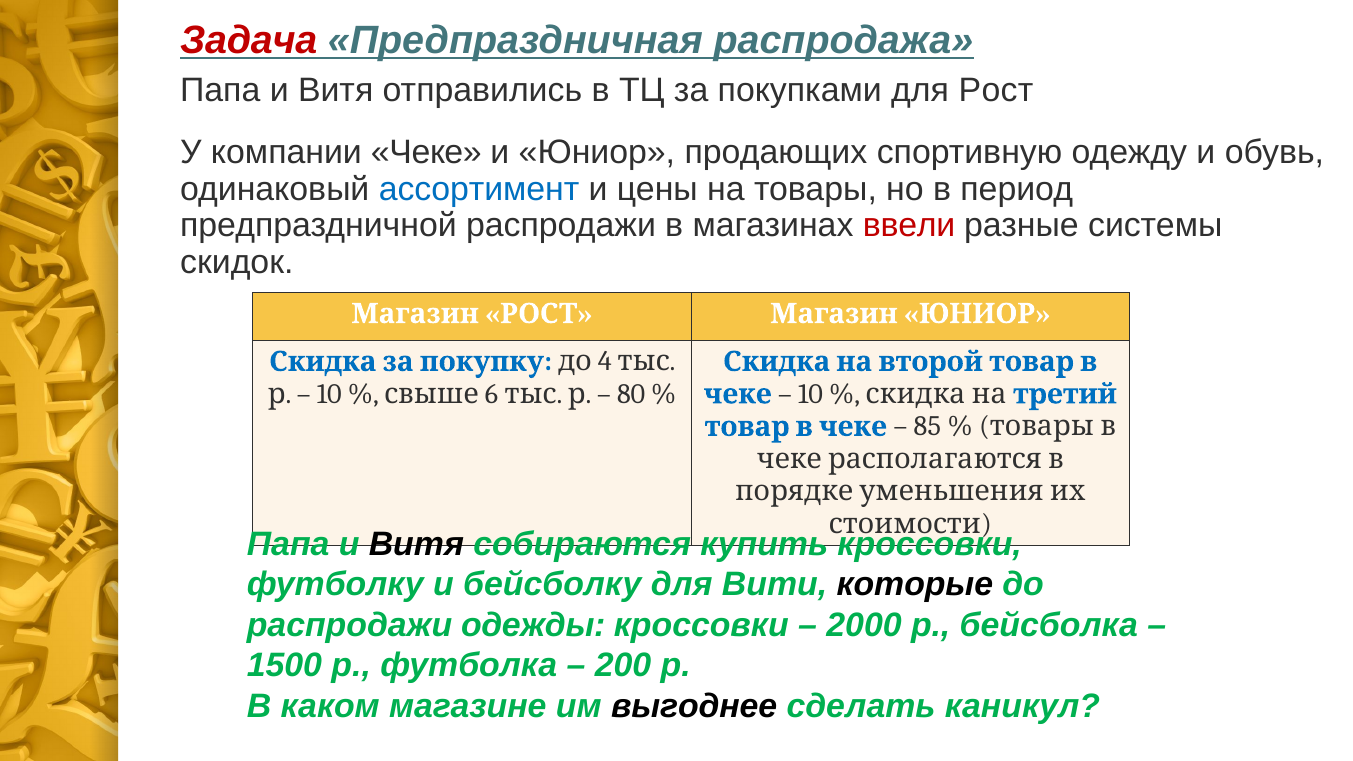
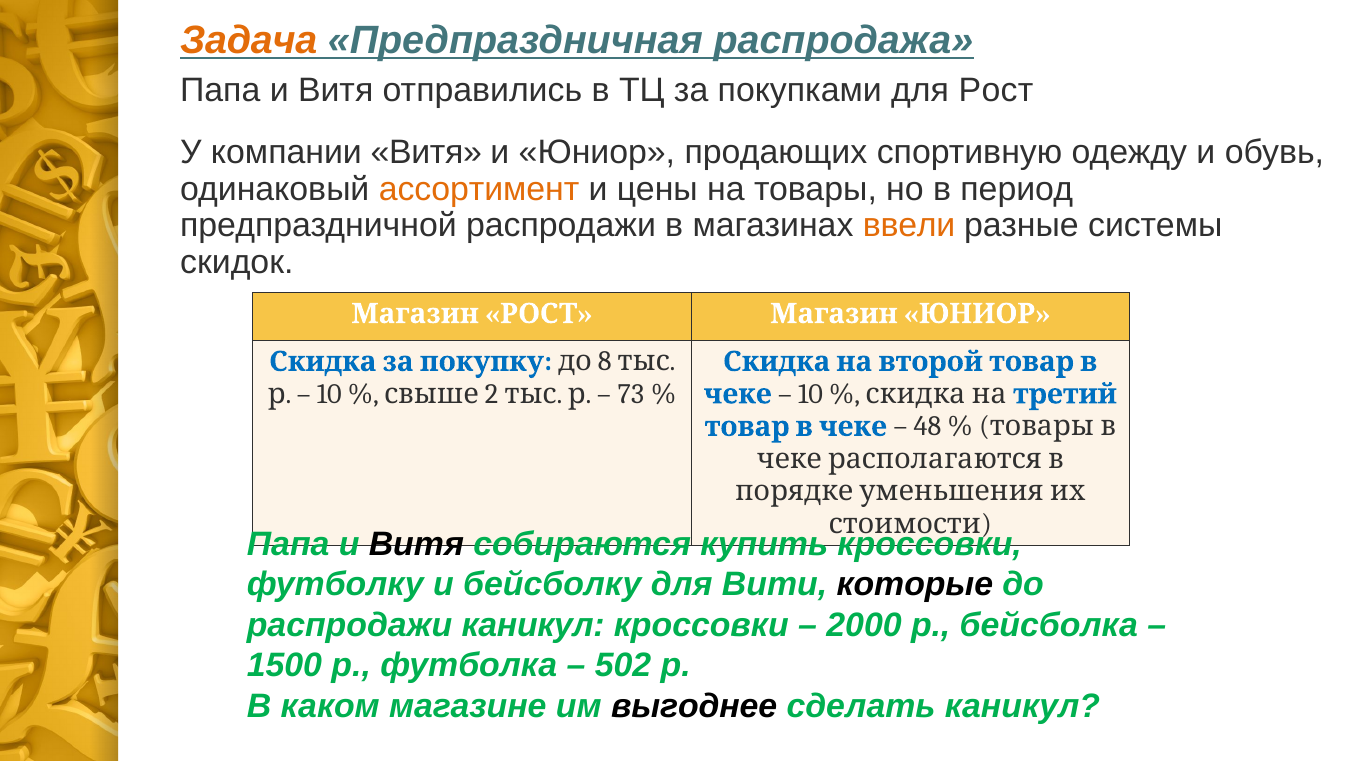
Задача colour: red -> orange (249, 41)
компании Чеке: Чеке -> Витя (426, 152)
ассортимент colour: blue -> orange (479, 189)
ввели colour: red -> orange (909, 225)
4: 4 -> 8 (605, 362)
6: 6 -> 2 (491, 394)
80: 80 -> 73 (631, 394)
85: 85 -> 48 (927, 427)
распродажи одежды: одежды -> каникул (533, 625)
200: 200 -> 502 (623, 666)
